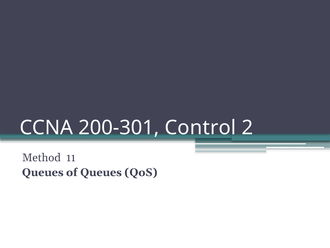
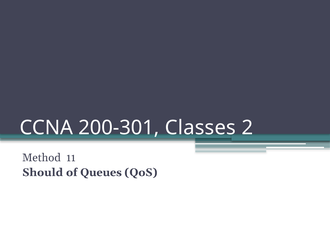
Control: Control -> Classes (200, 127)
Queues: Queues -> Should (43, 172)
